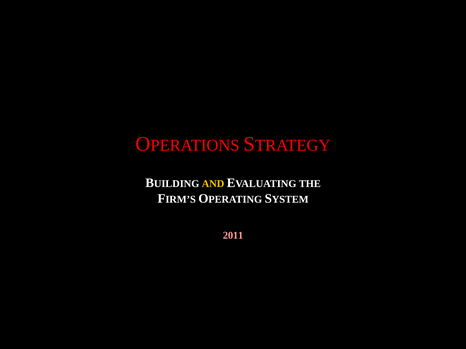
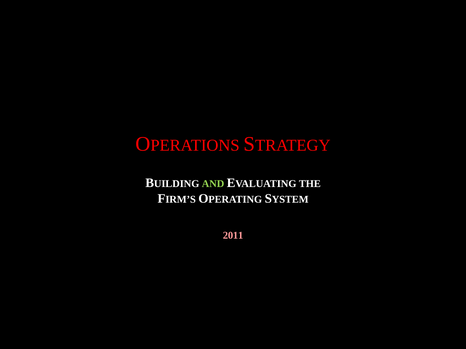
AND colour: yellow -> light green (213, 184)
